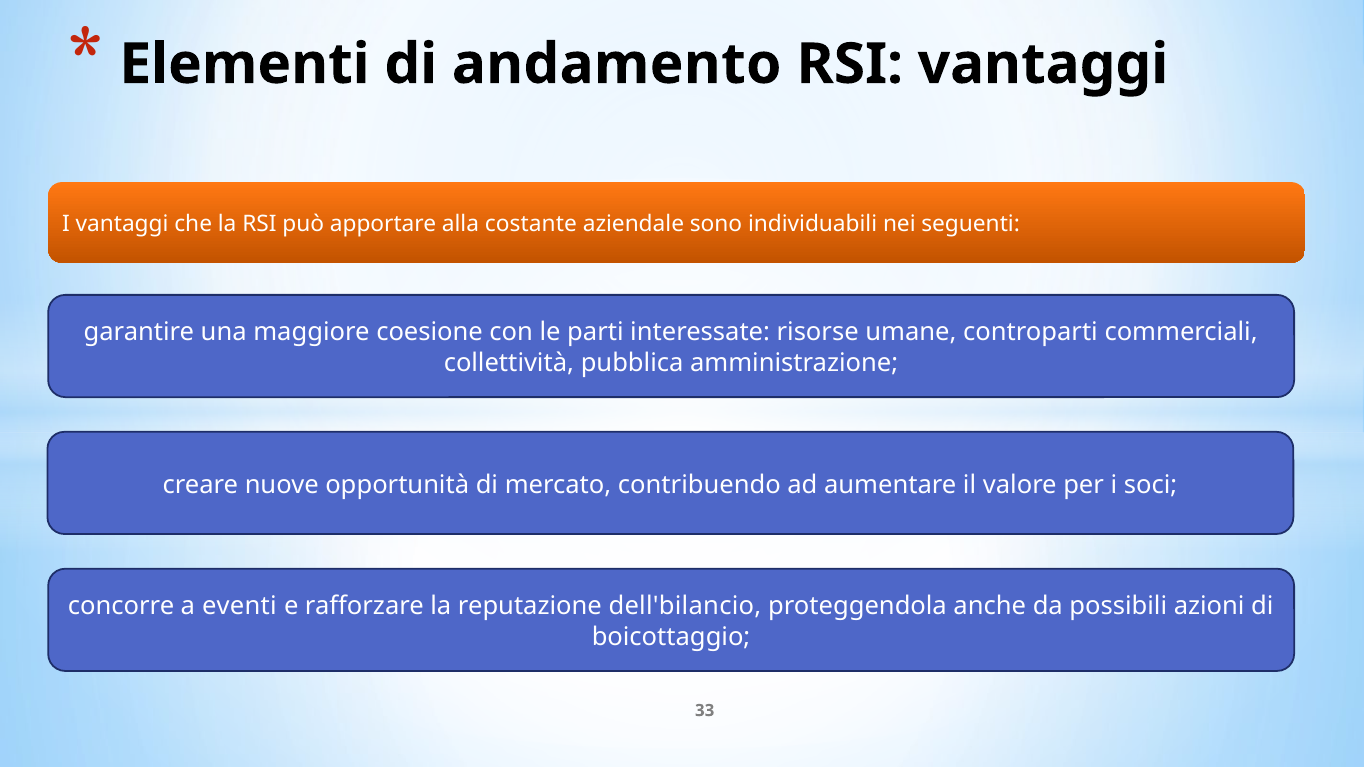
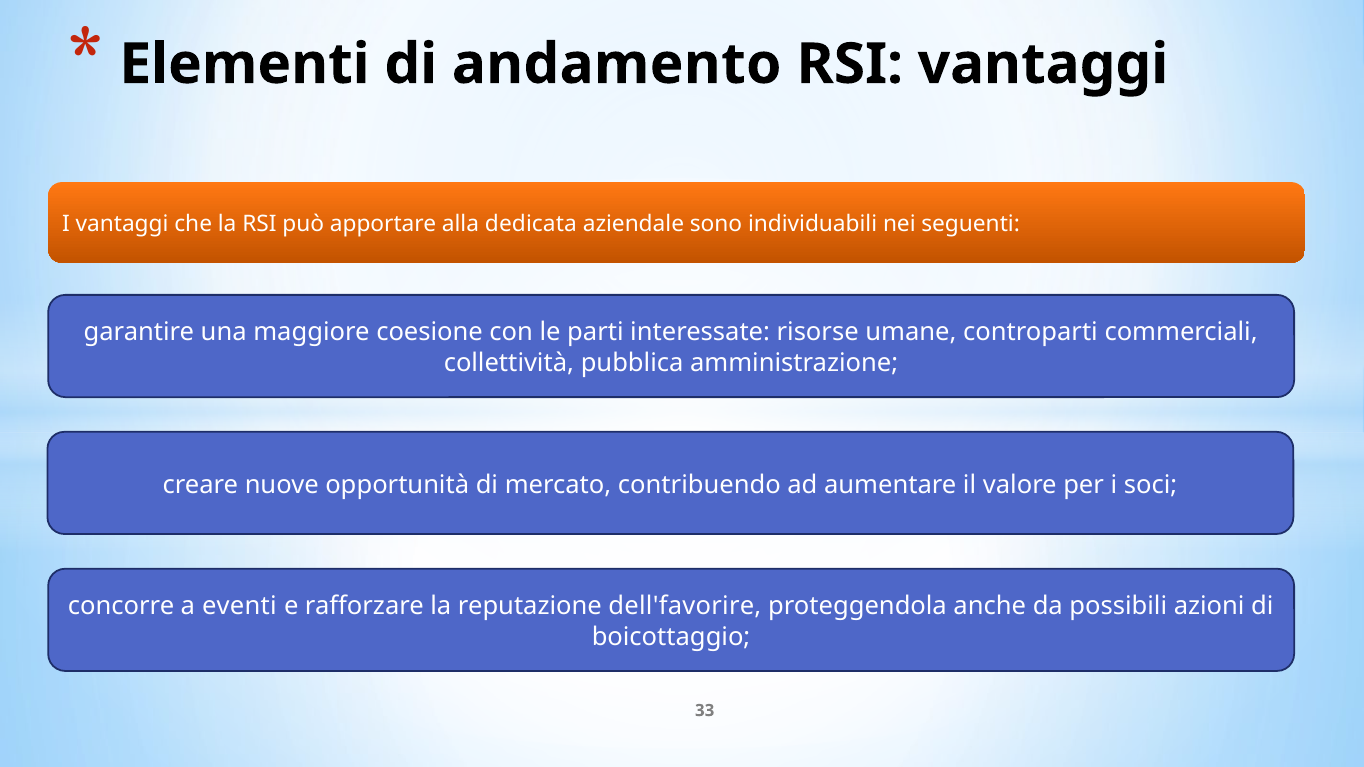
costante: costante -> dedicata (531, 224)
dell'bilancio: dell'bilancio -> dell'favorire (685, 606)
